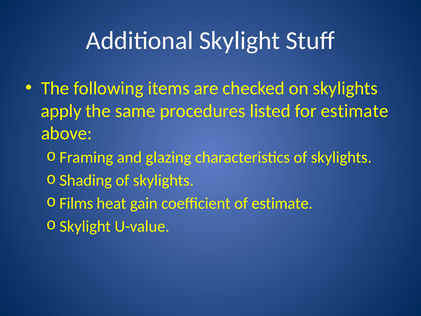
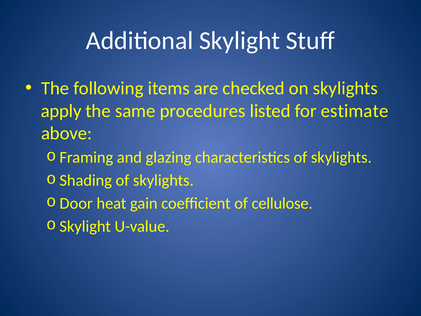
Films: Films -> Door (76, 203)
of estimate: estimate -> cellulose (282, 203)
